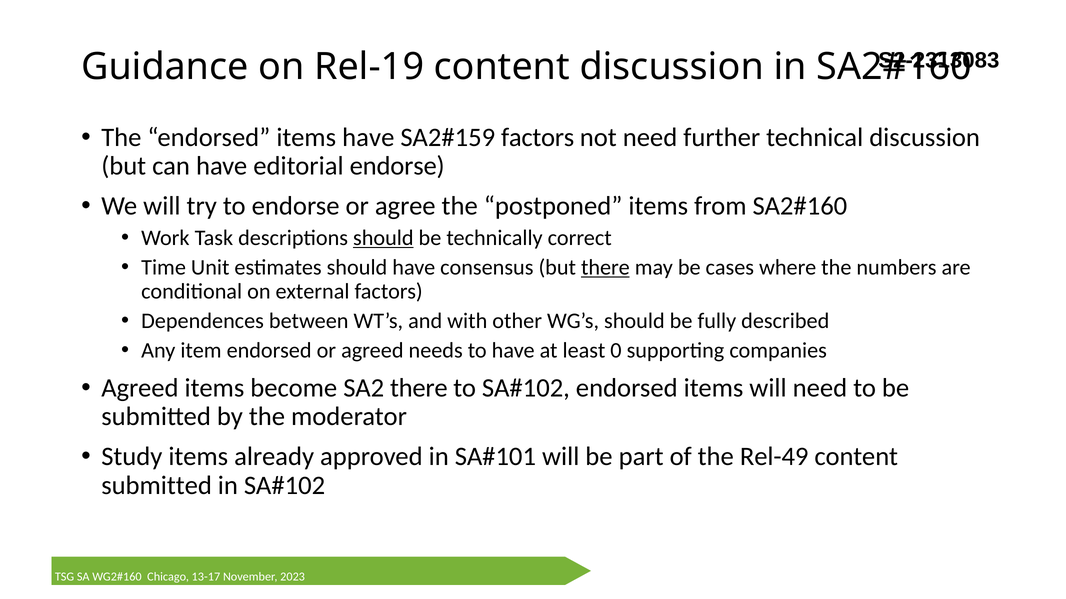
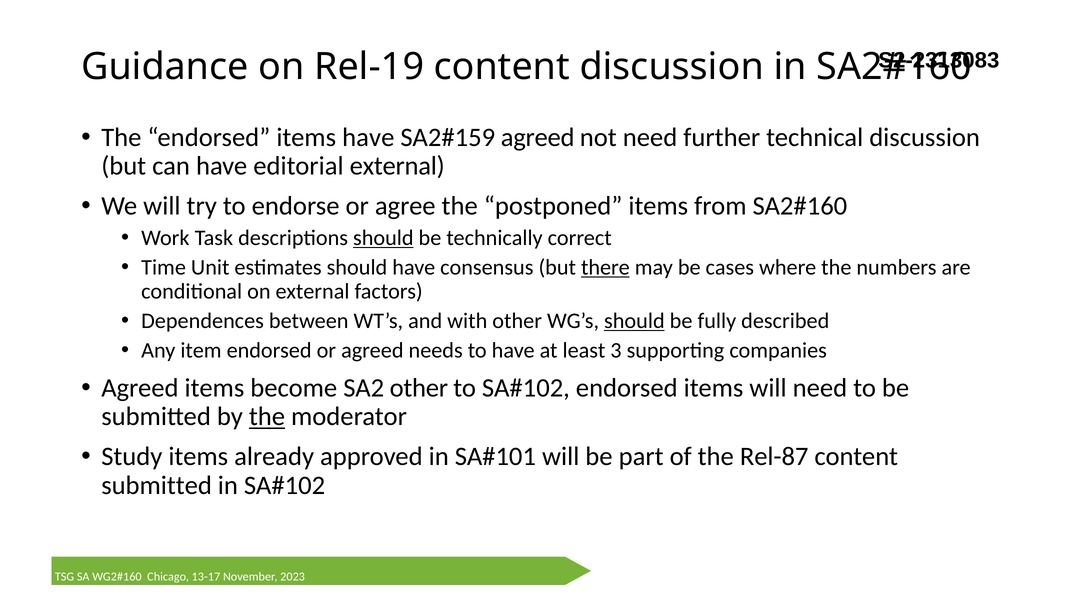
factors: factors -> agreed (538, 138)
editorial endorse: endorse -> external (397, 166)
should underline: none -> present (634, 321)
0: 0 -> 3 (616, 351)
SA2 there: there -> other (419, 388)
the underline: none -> present (267, 417)
Rel-49: Rel-49 -> Rel-87 (774, 457)
